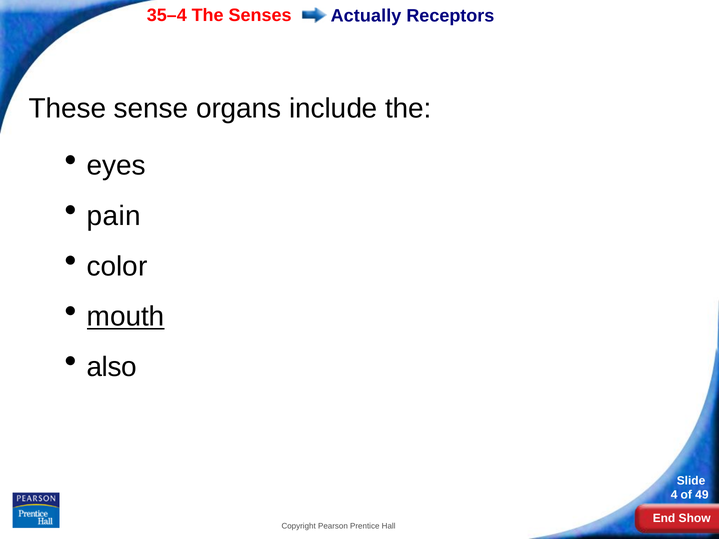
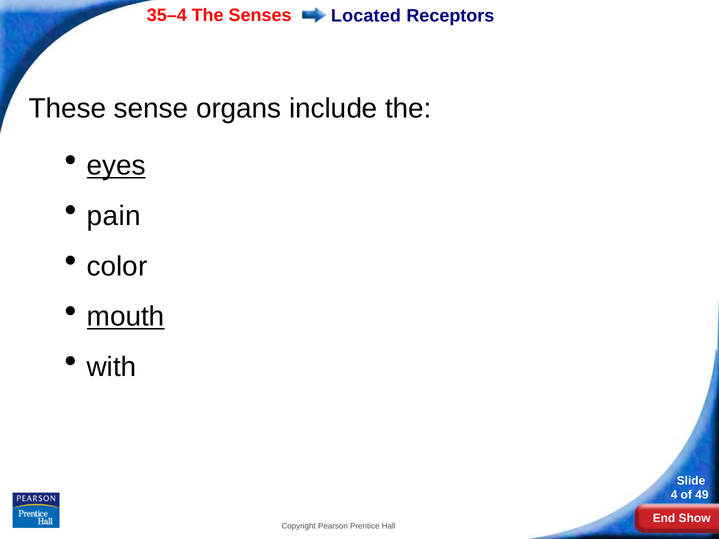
Actually: Actually -> Located (366, 16)
eyes underline: none -> present (116, 166)
also: also -> with (112, 367)
